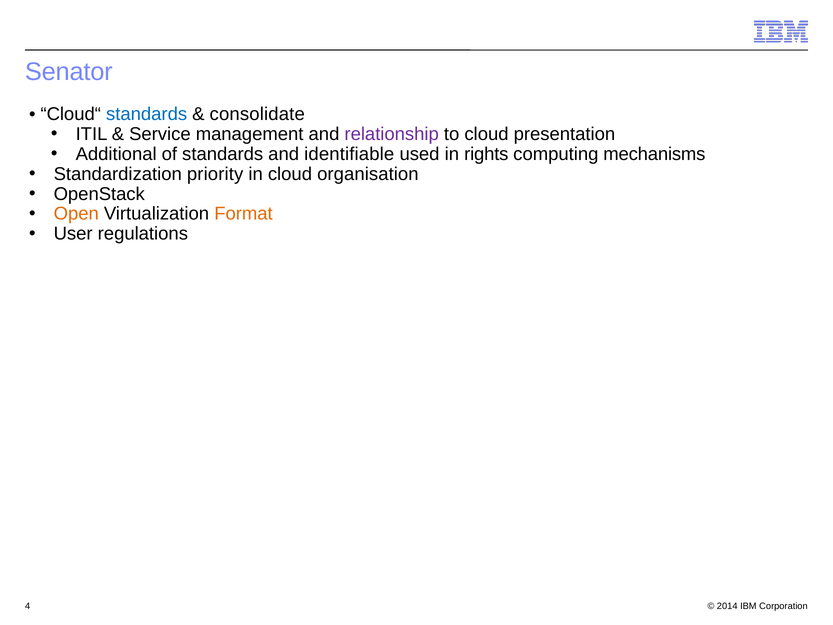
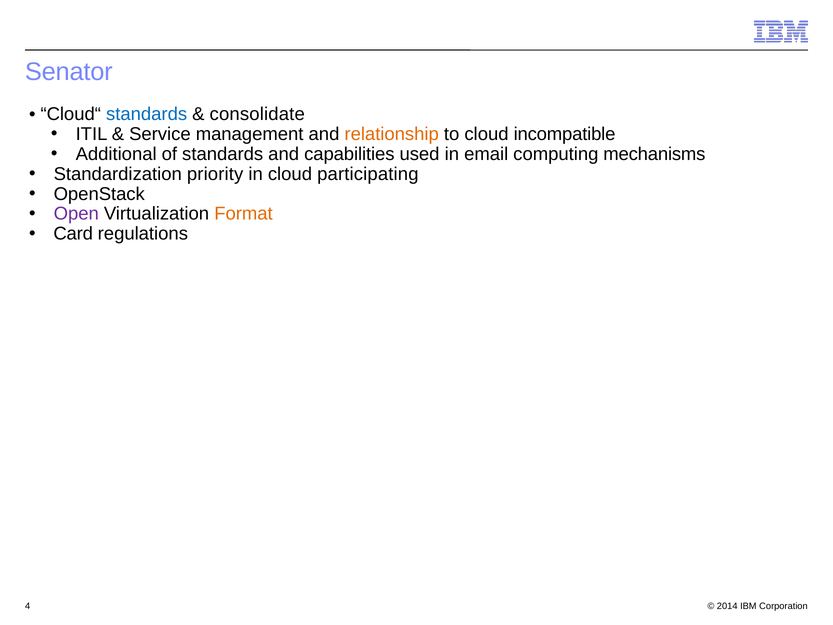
relationship colour: purple -> orange (392, 134)
presentation: presentation -> incompatible (565, 134)
identifiable: identifiable -> capabilities (349, 154)
rights: rights -> email (486, 154)
organisation: organisation -> participating (368, 174)
Open colour: orange -> purple (76, 214)
User: User -> Card (73, 234)
